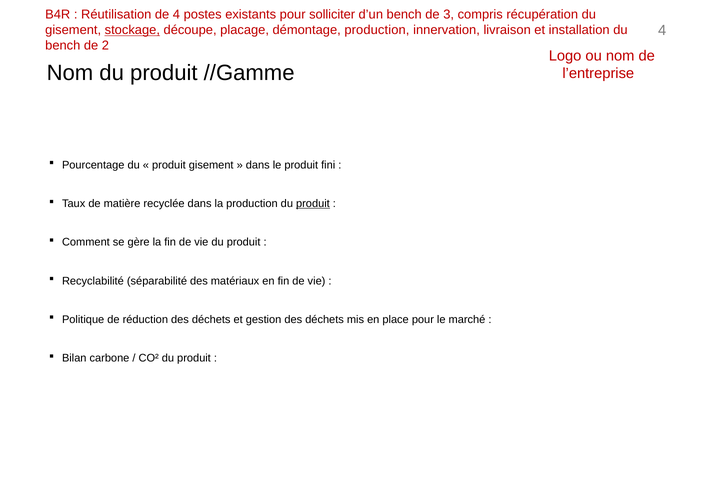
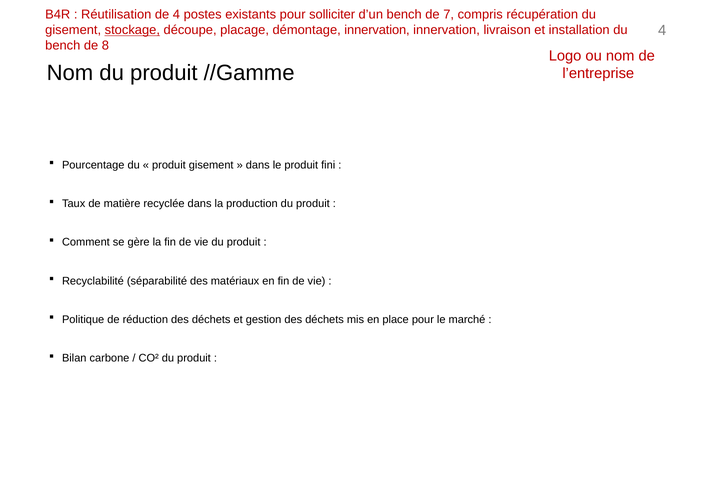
3: 3 -> 7 (449, 15)
démontage production: production -> innervation (377, 30)
2: 2 -> 8 (105, 46)
produit underline: present -> none (313, 204)
